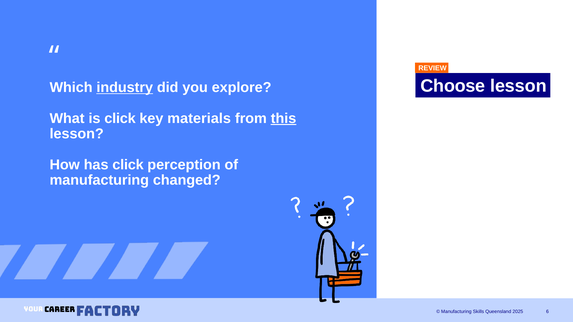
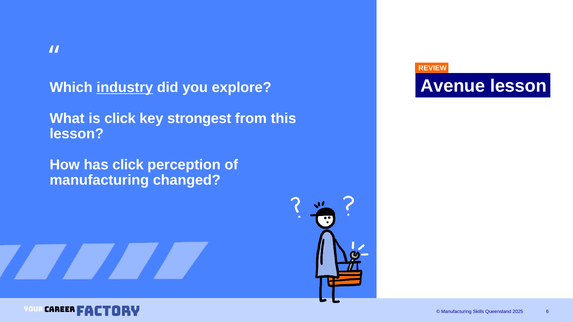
Choose: Choose -> Avenue (453, 86)
materials: materials -> strongest (199, 118)
this underline: present -> none (284, 118)
